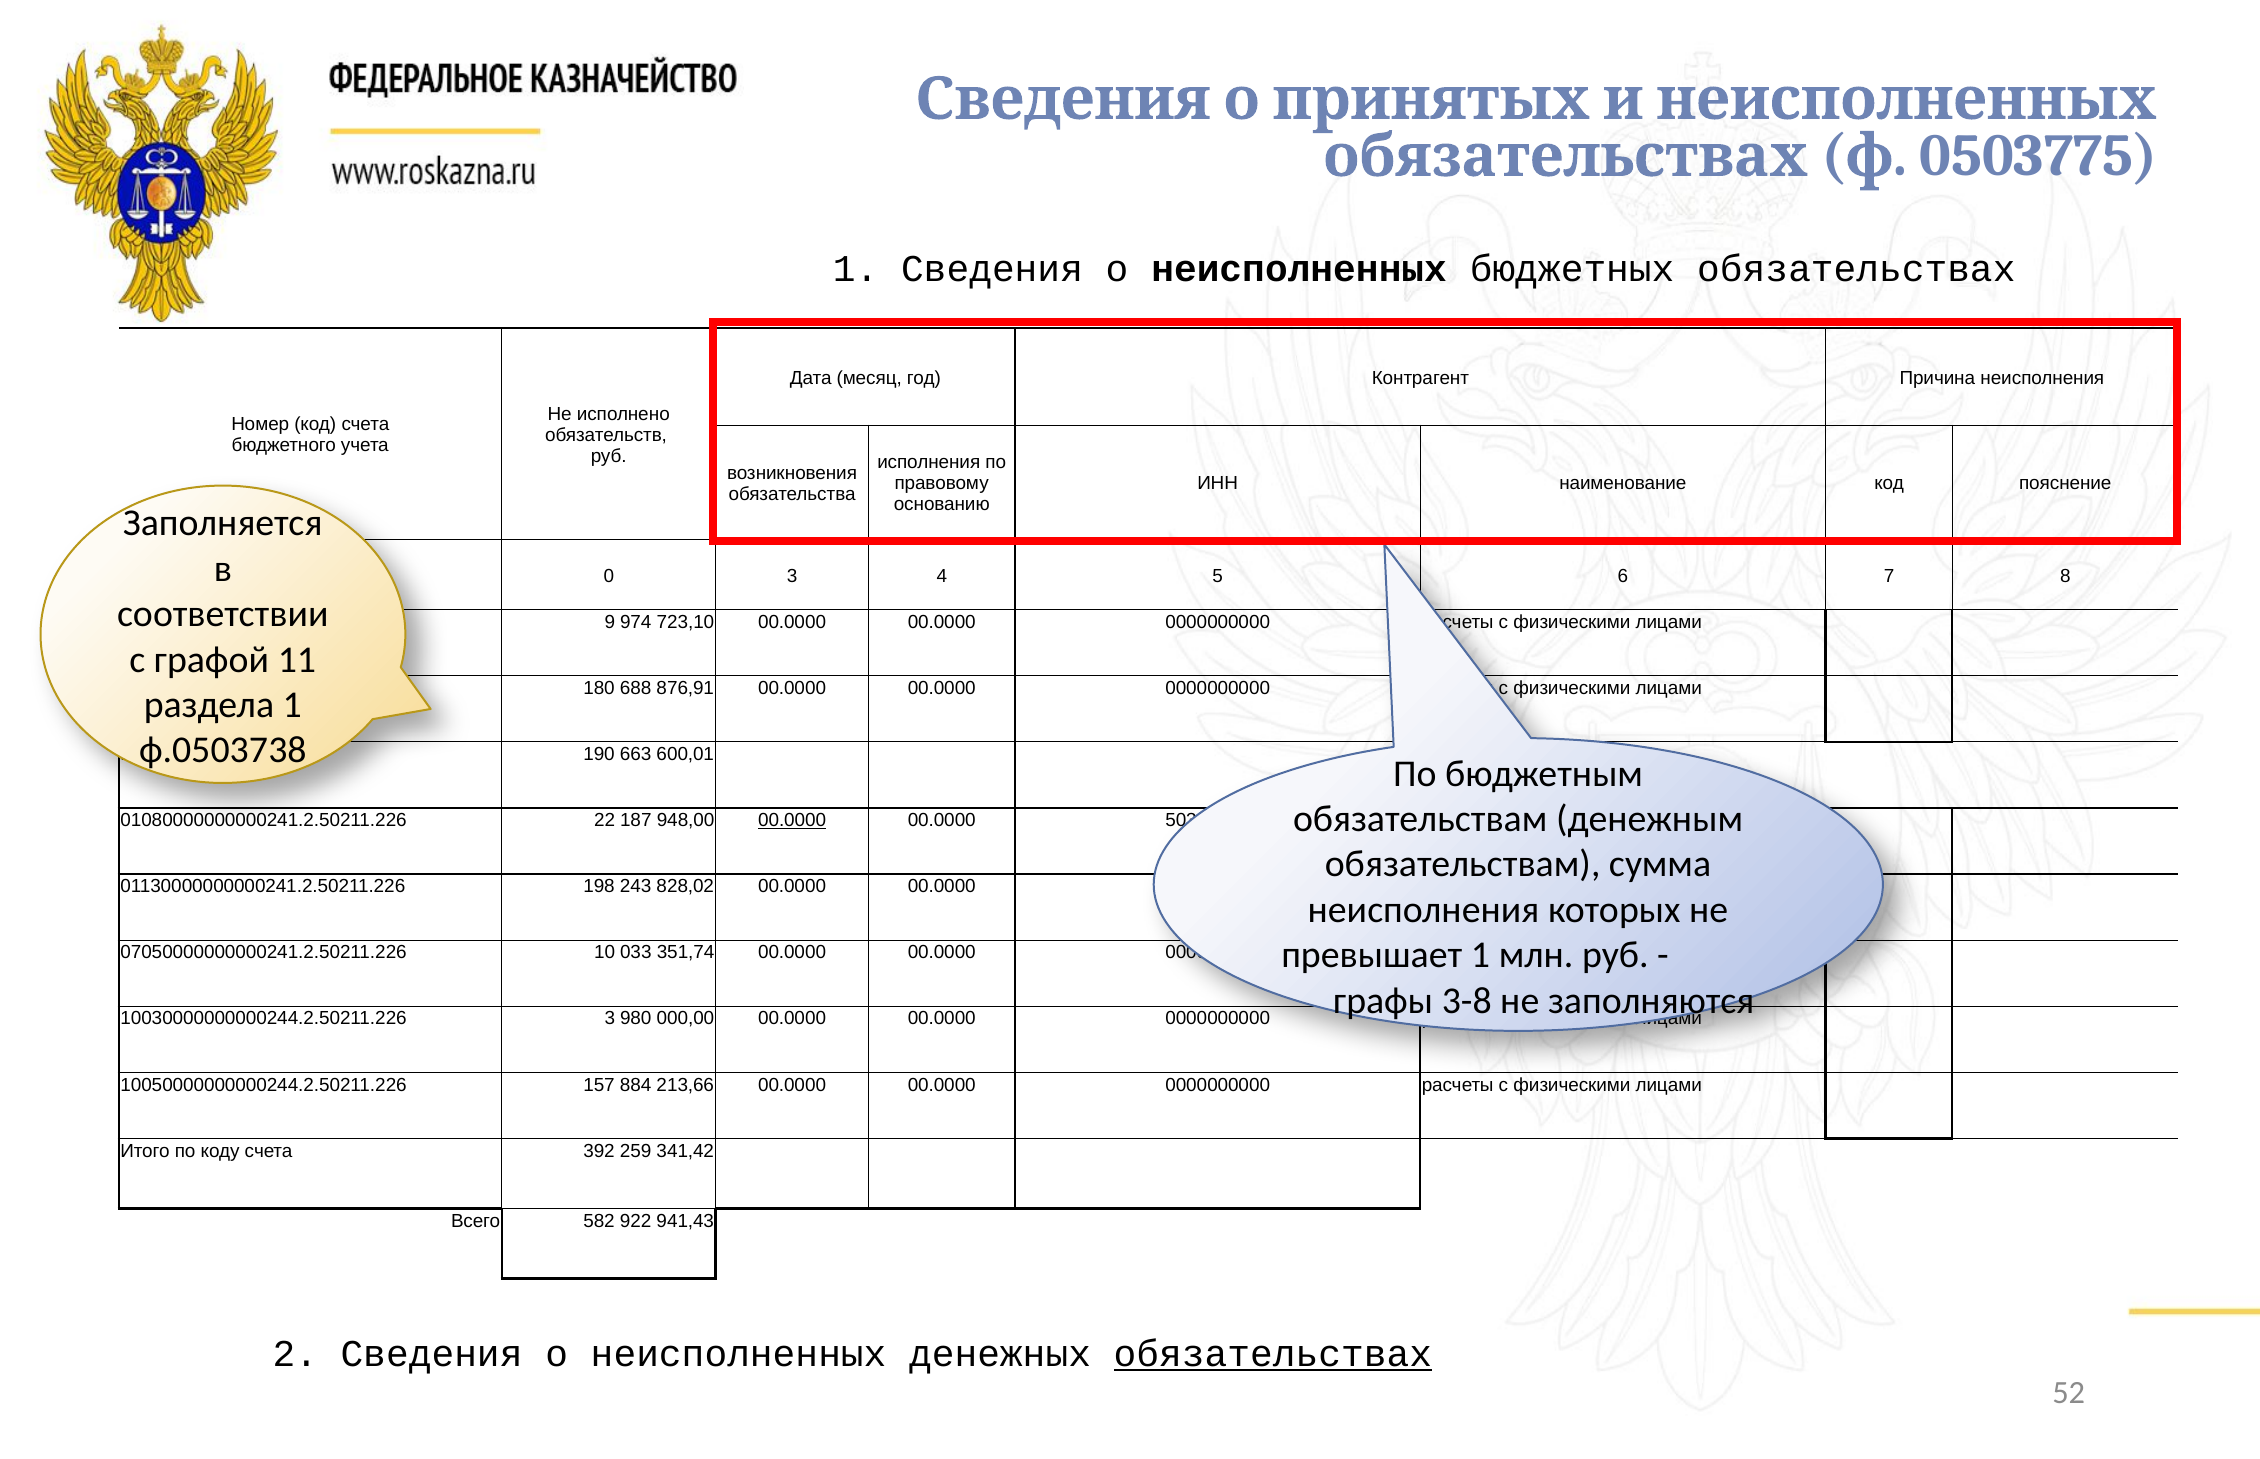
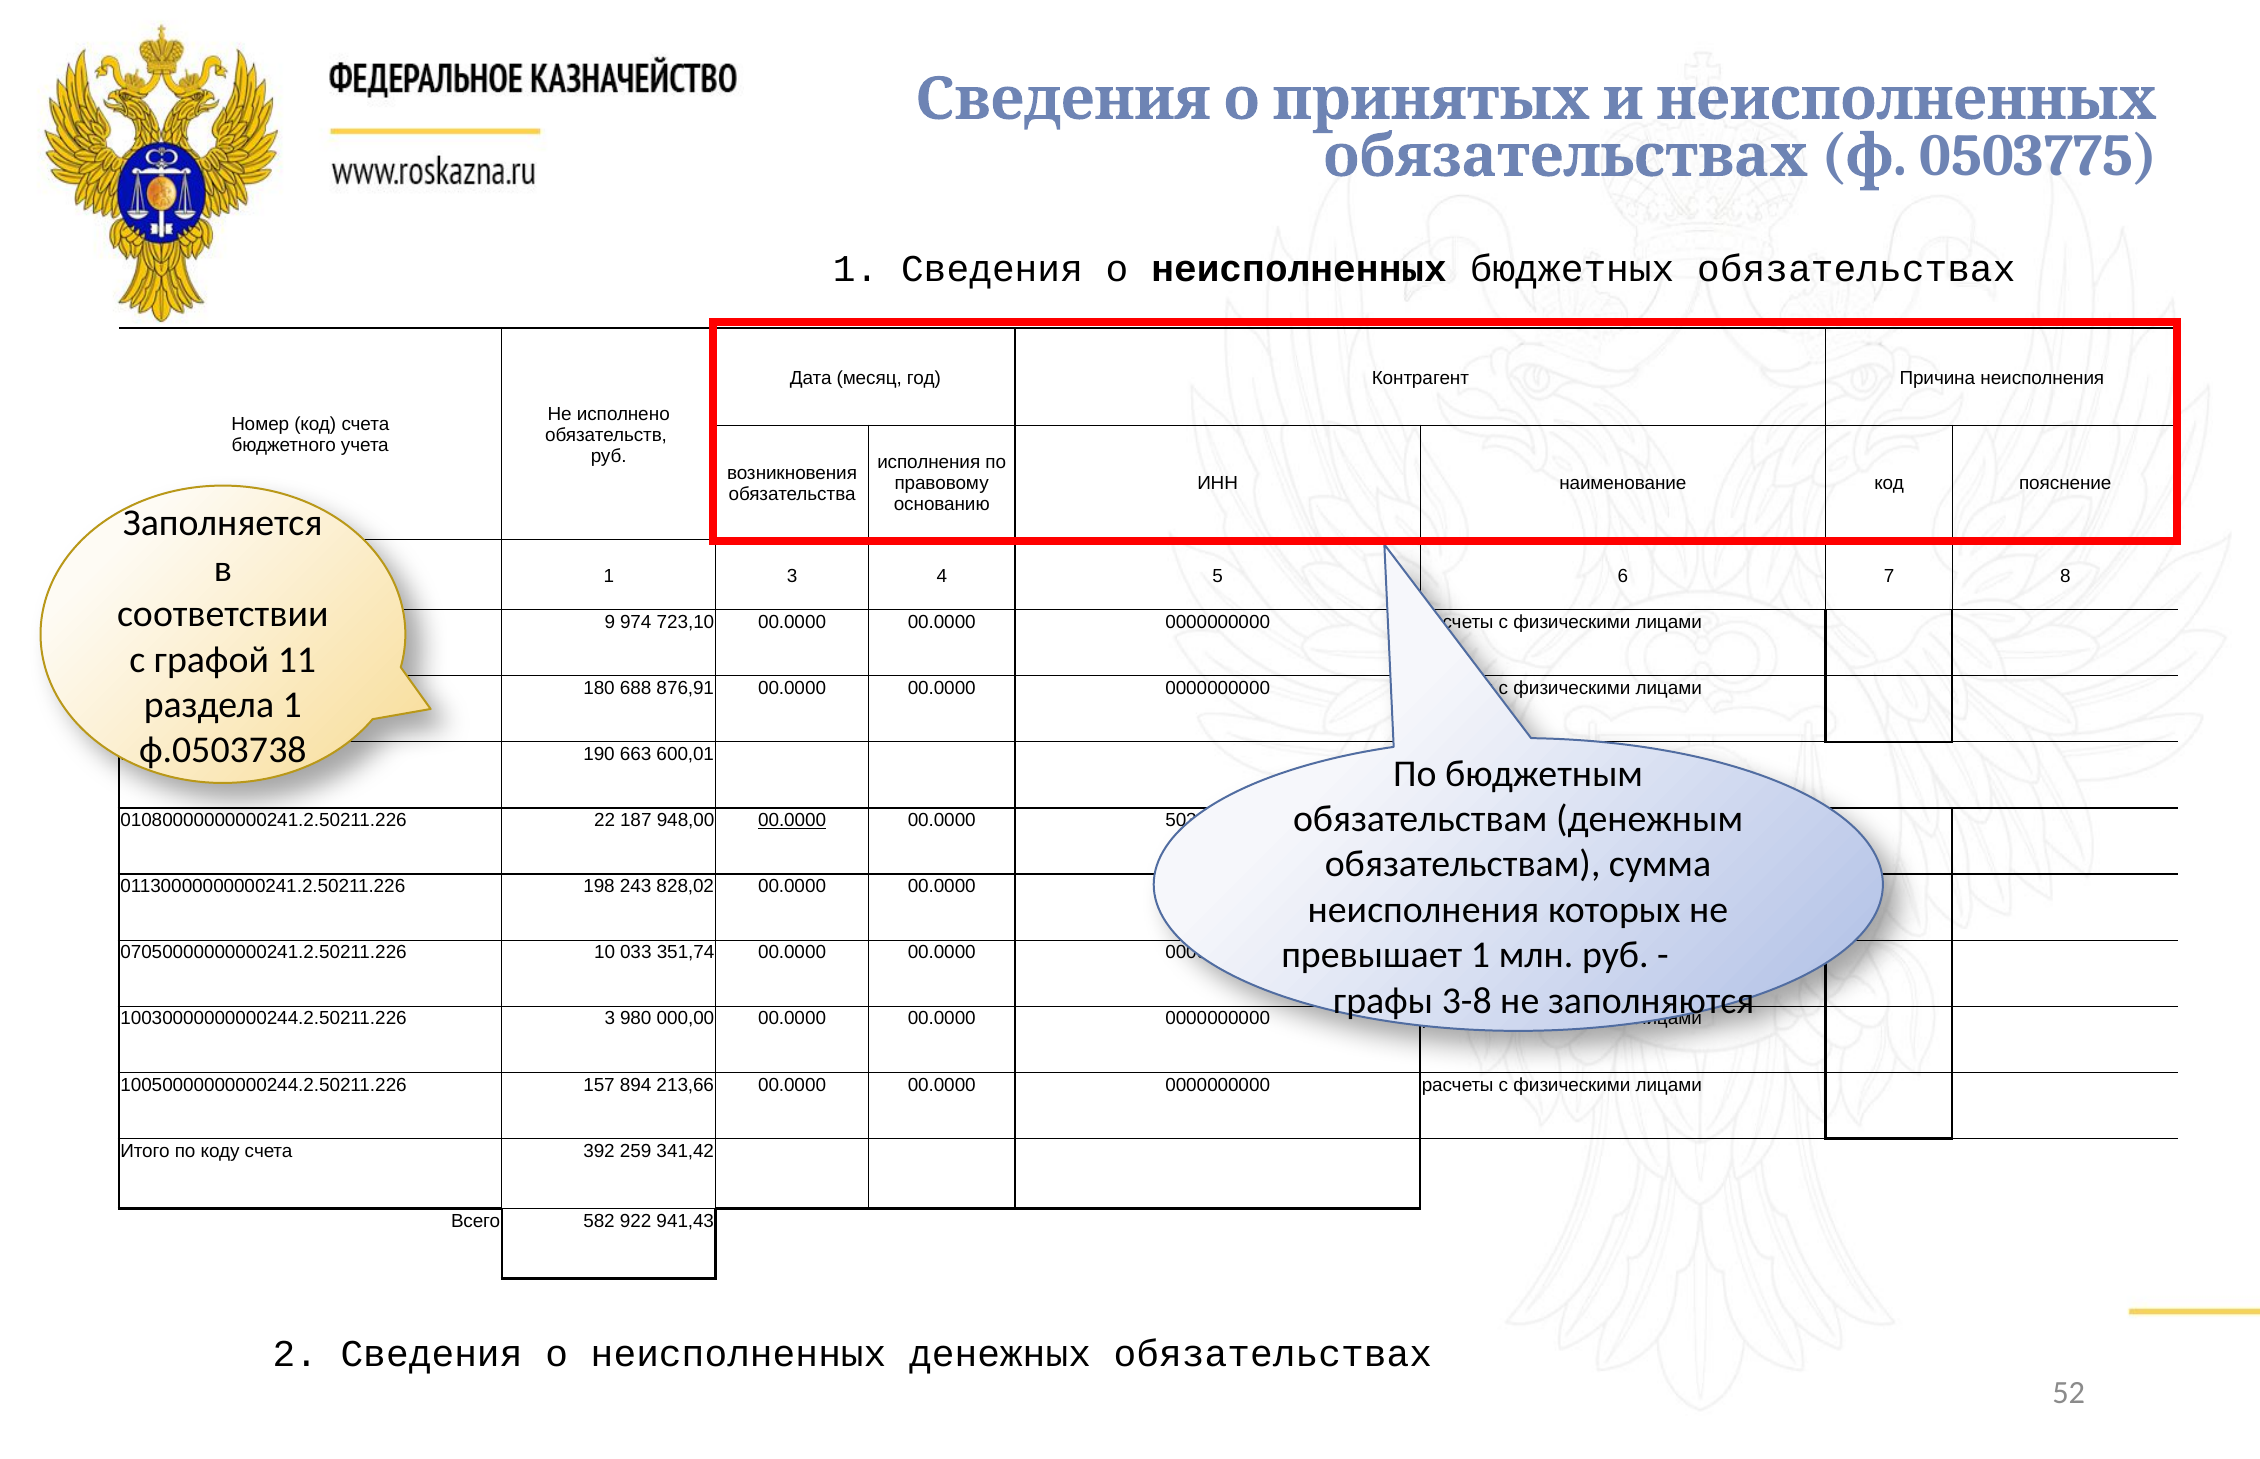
0: 0 -> 1 (609, 576)
884: 884 -> 894 (636, 1085)
обязательствах underline: present -> none (1273, 1354)
